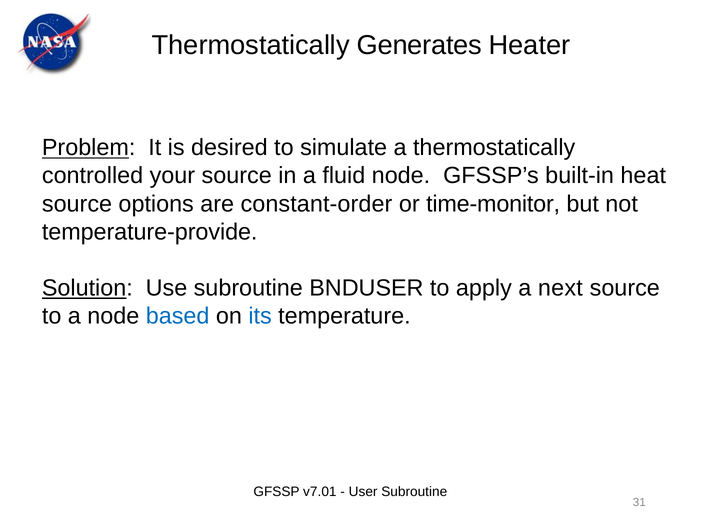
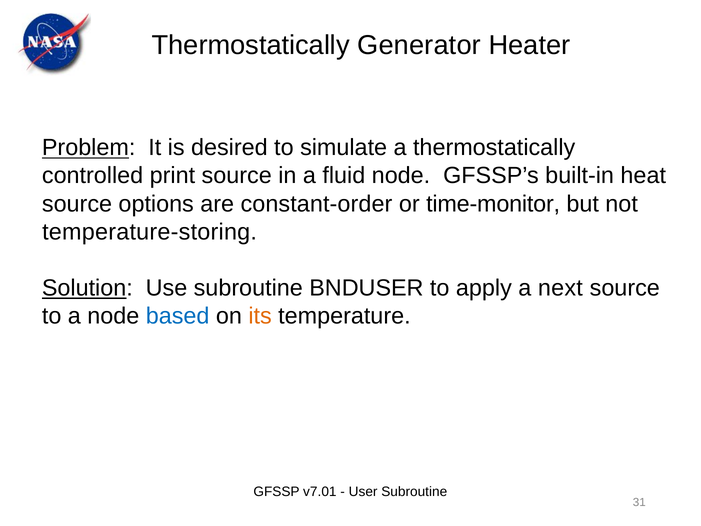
Generates: Generates -> Generator (419, 45)
your: your -> print (172, 176)
temperature-provide: temperature-provide -> temperature-storing (150, 232)
its colour: blue -> orange (260, 316)
